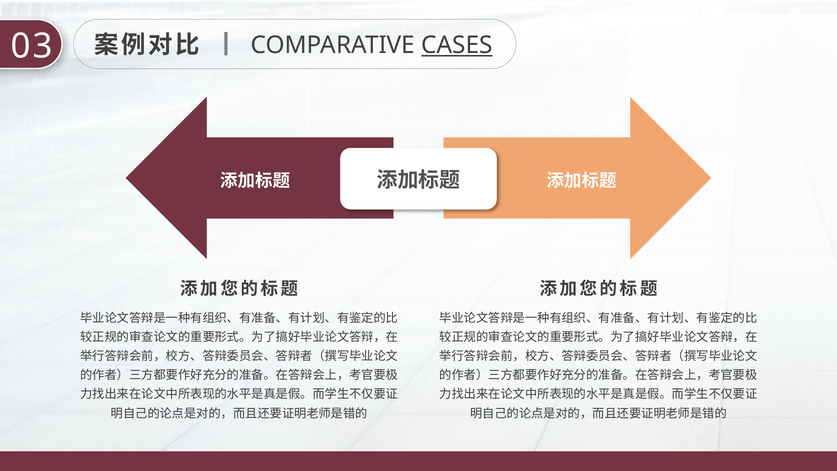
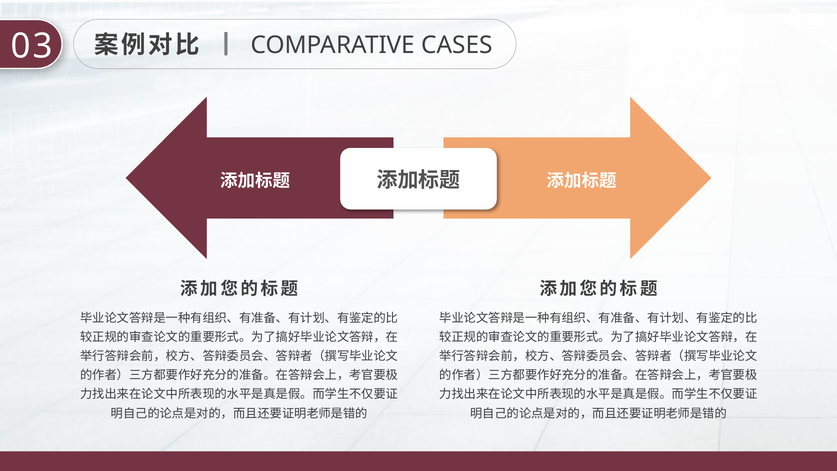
CASES underline: present -> none (457, 45)
